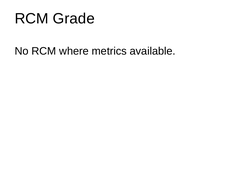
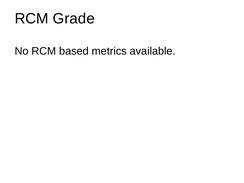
where: where -> based (74, 51)
